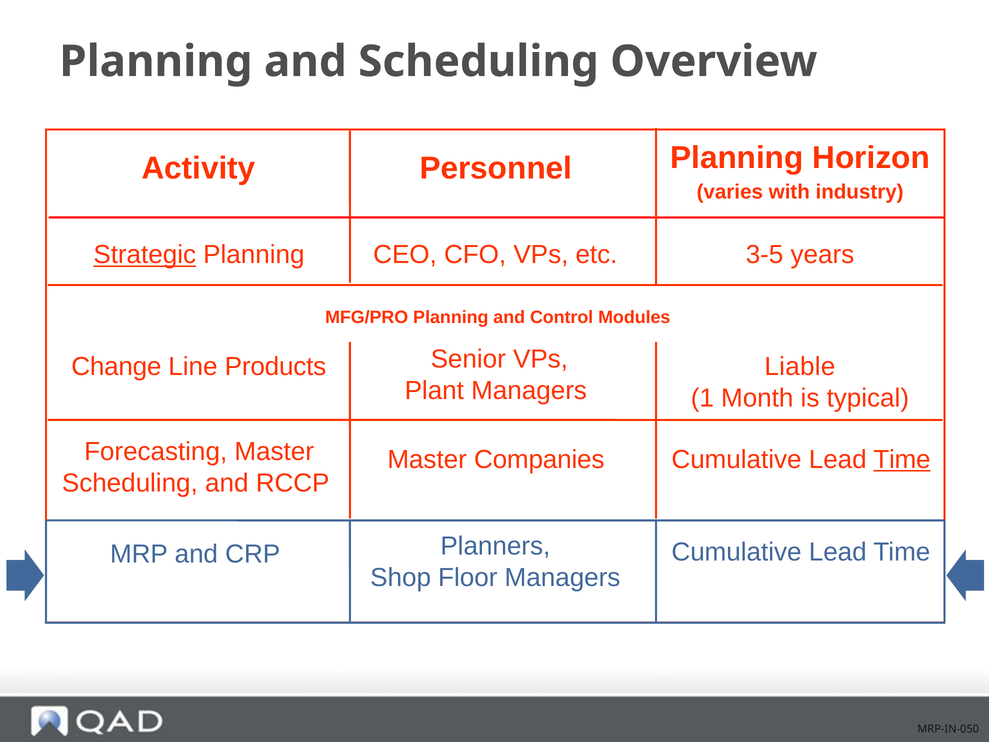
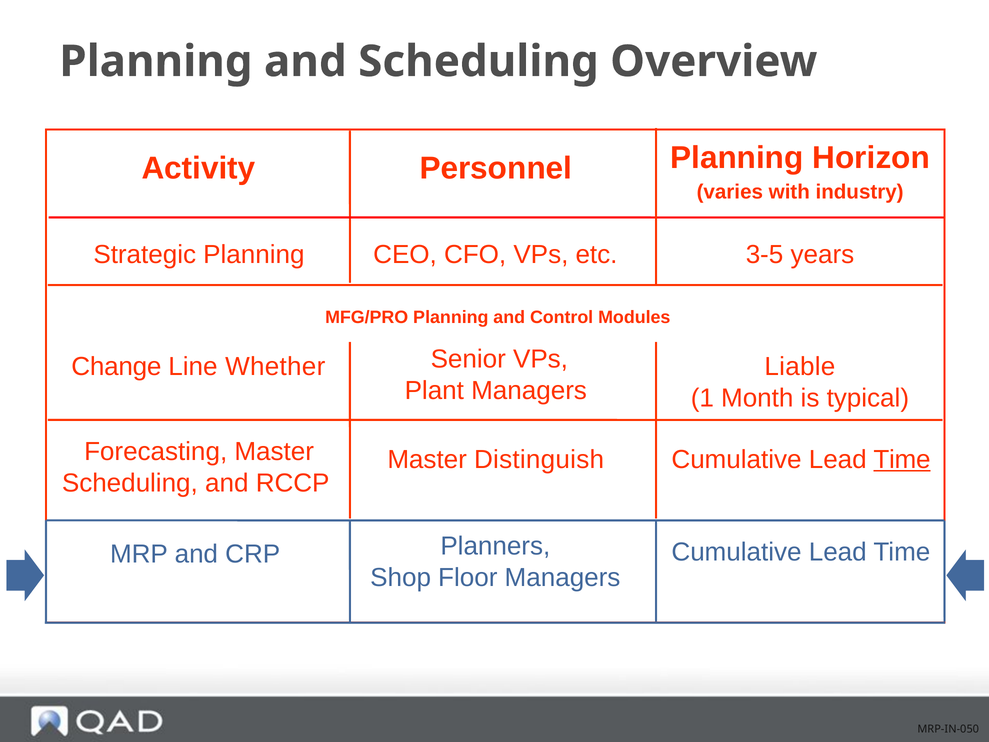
Strategic underline: present -> none (145, 255)
Products: Products -> Whether (275, 367)
Companies: Companies -> Distinguish (539, 459)
